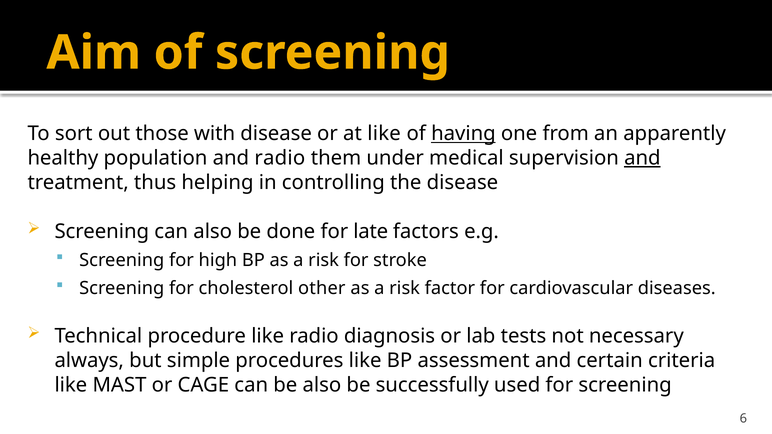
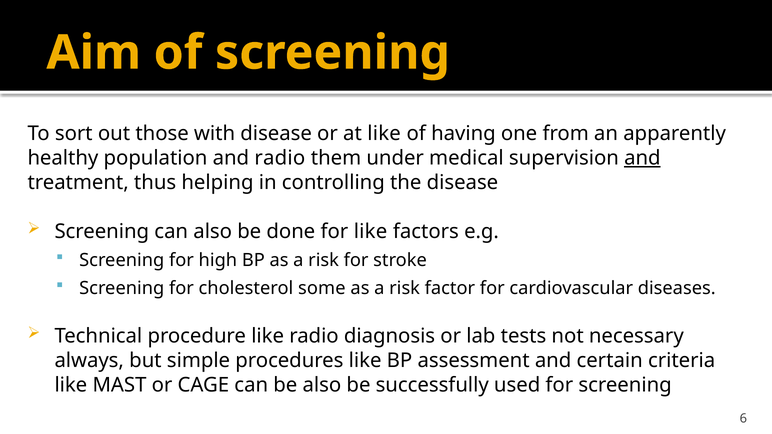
having underline: present -> none (463, 134)
for late: late -> like (371, 232)
other: other -> some (322, 288)
